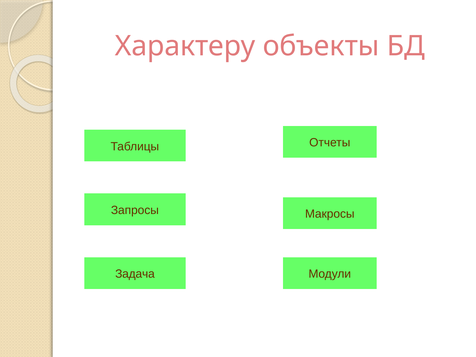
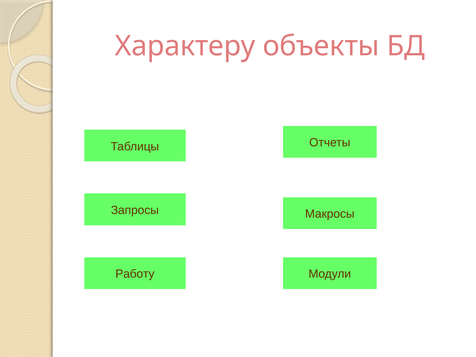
Задача: Задача -> Работу (135, 274)
